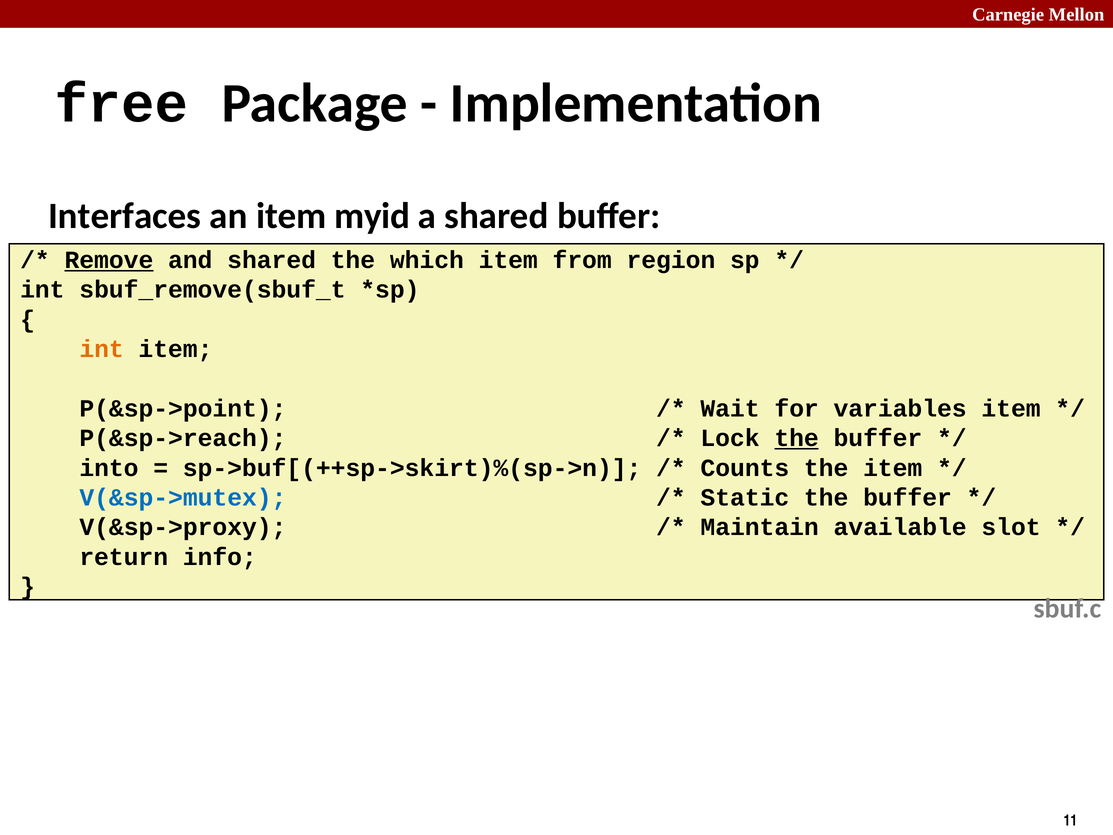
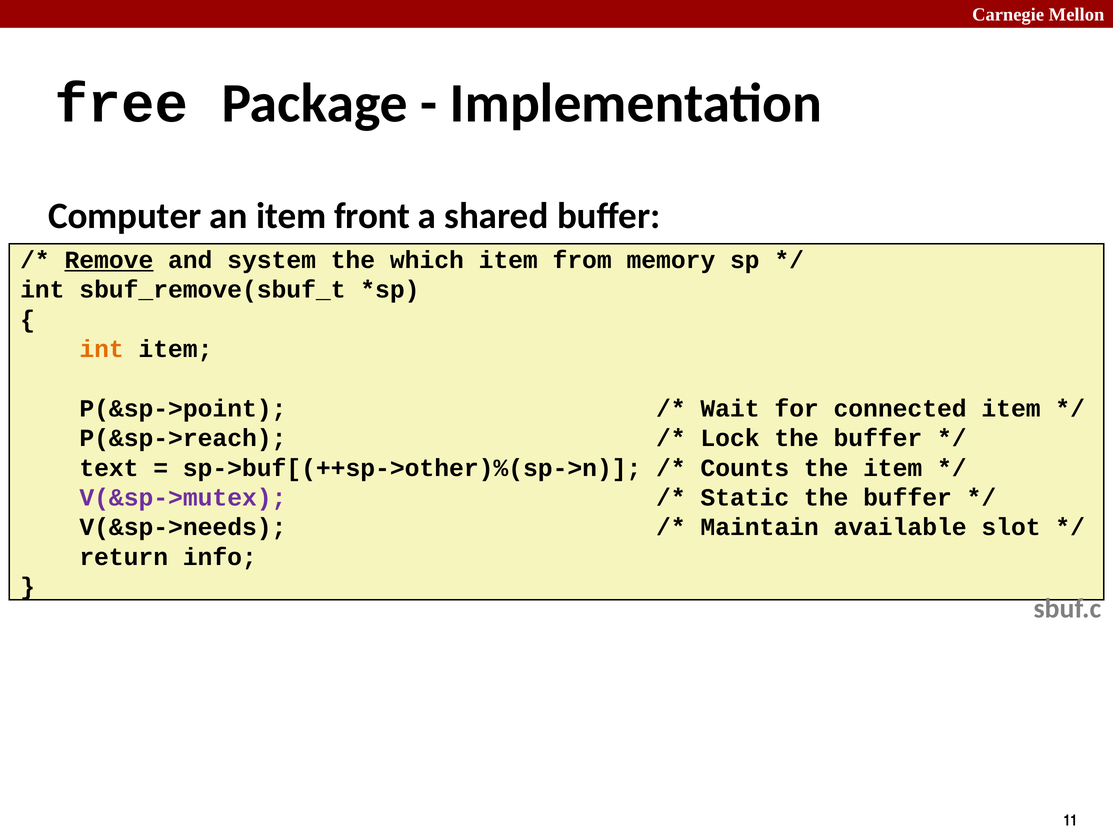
Interfaces: Interfaces -> Computer (125, 216)
myid: myid -> front (372, 216)
and shared: shared -> system (272, 260)
region: region -> memory (671, 260)
variables: variables -> connected (900, 408)
the underline: present -> none (797, 438)
into: into -> text (109, 468)
sp->buf[(++sp->skirt)%(sp->n: sp->buf[(++sp->skirt)%(sp->n -> sp->buf[(++sp->other)%(sp->n (412, 468)
V(&sp->mutex colour: blue -> purple (183, 497)
V(&sp->proxy: V(&sp->proxy -> V(&sp->needs (183, 527)
